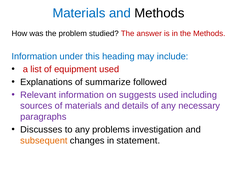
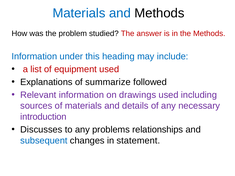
suggests: suggests -> drawings (138, 95)
paragraphs: paragraphs -> introduction (43, 117)
investigation: investigation -> relationships (158, 130)
subsequent colour: orange -> blue (44, 141)
